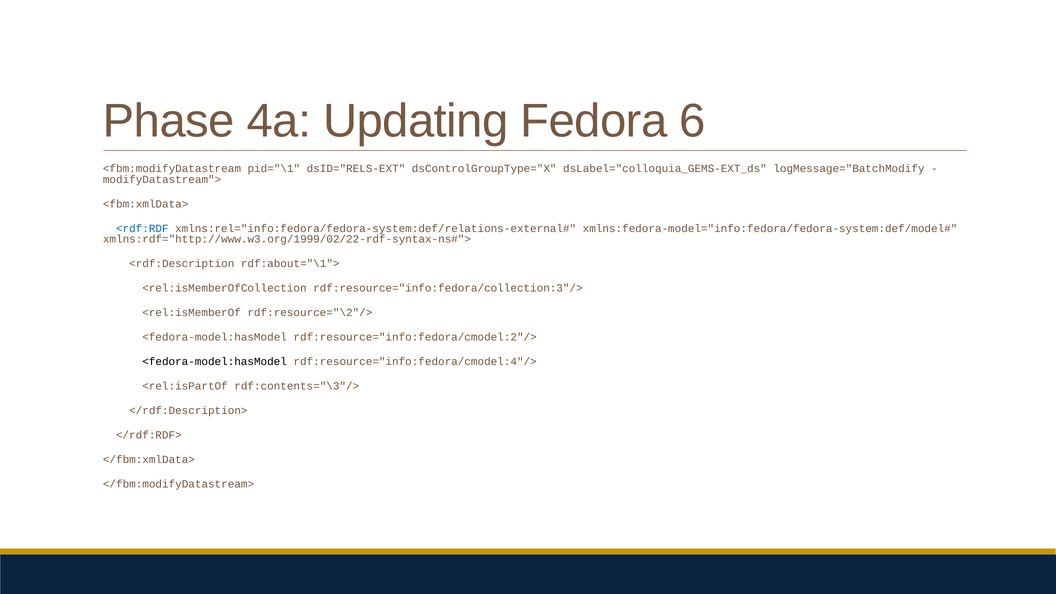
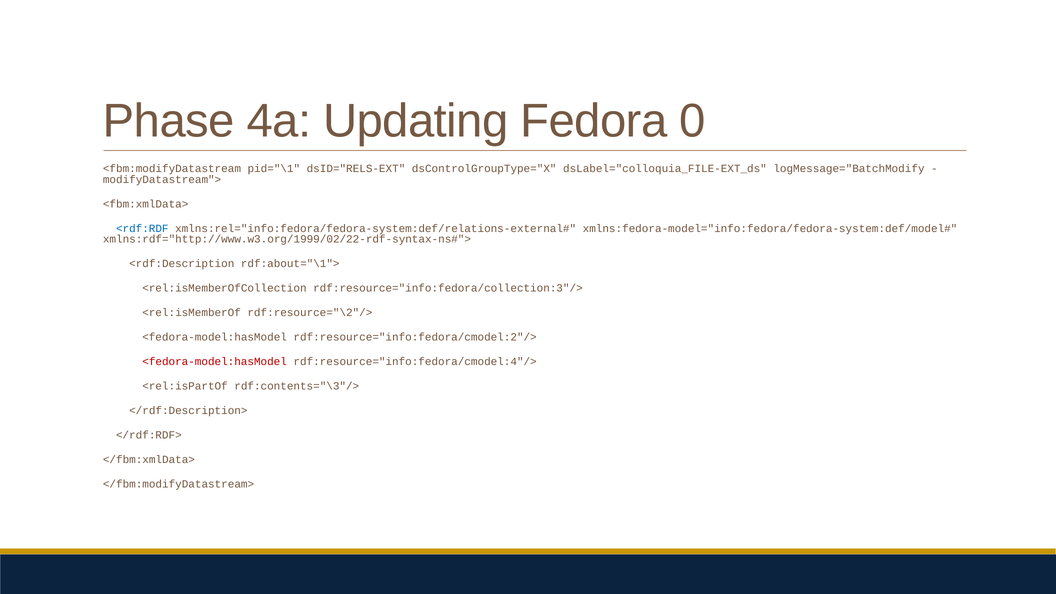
6: 6 -> 0 (692, 121)
dsLabel="colloquia_GEMS-EXT_ds: dsLabel="colloquia_GEMS-EXT_ds -> dsLabel="colloquia_FILE-EXT_ds (665, 169)
<fedora-model:hasModel colour: black -> red (215, 362)
